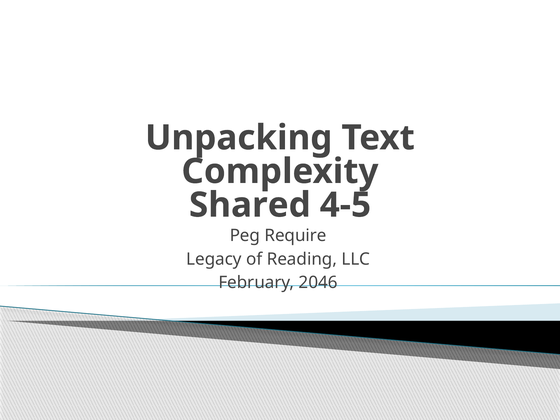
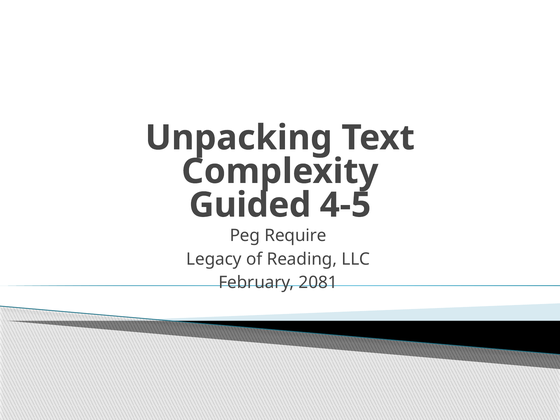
Shared: Shared -> Guided (250, 205)
2046: 2046 -> 2081 (318, 283)
